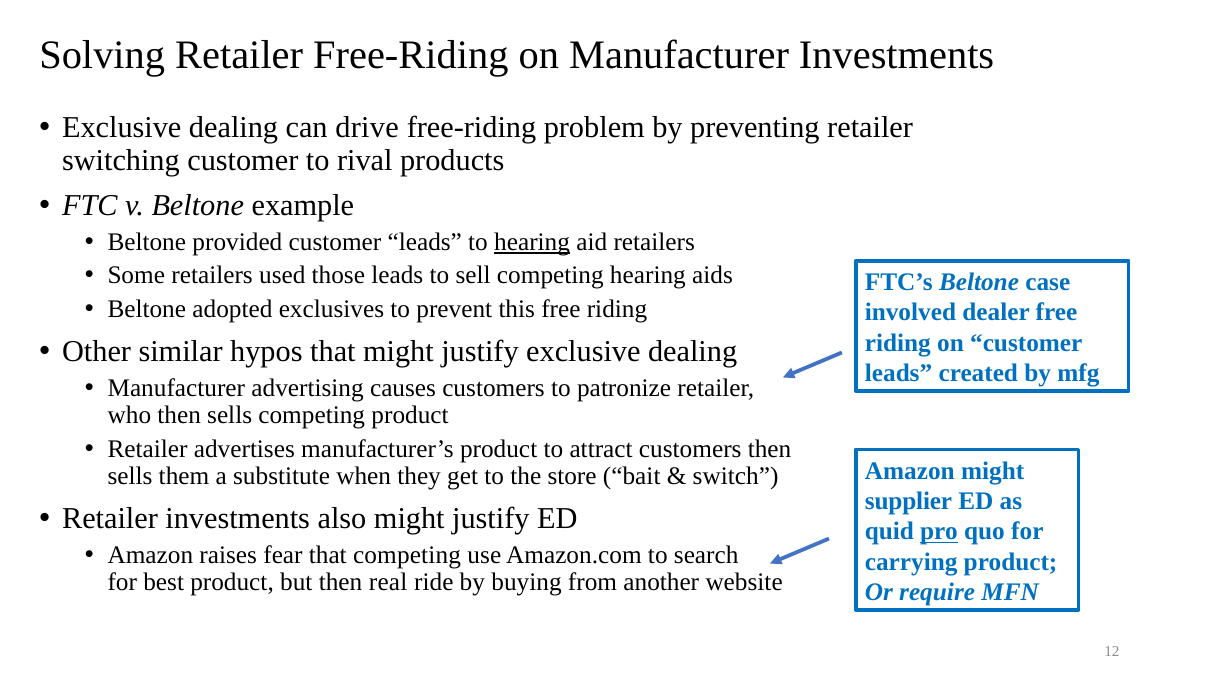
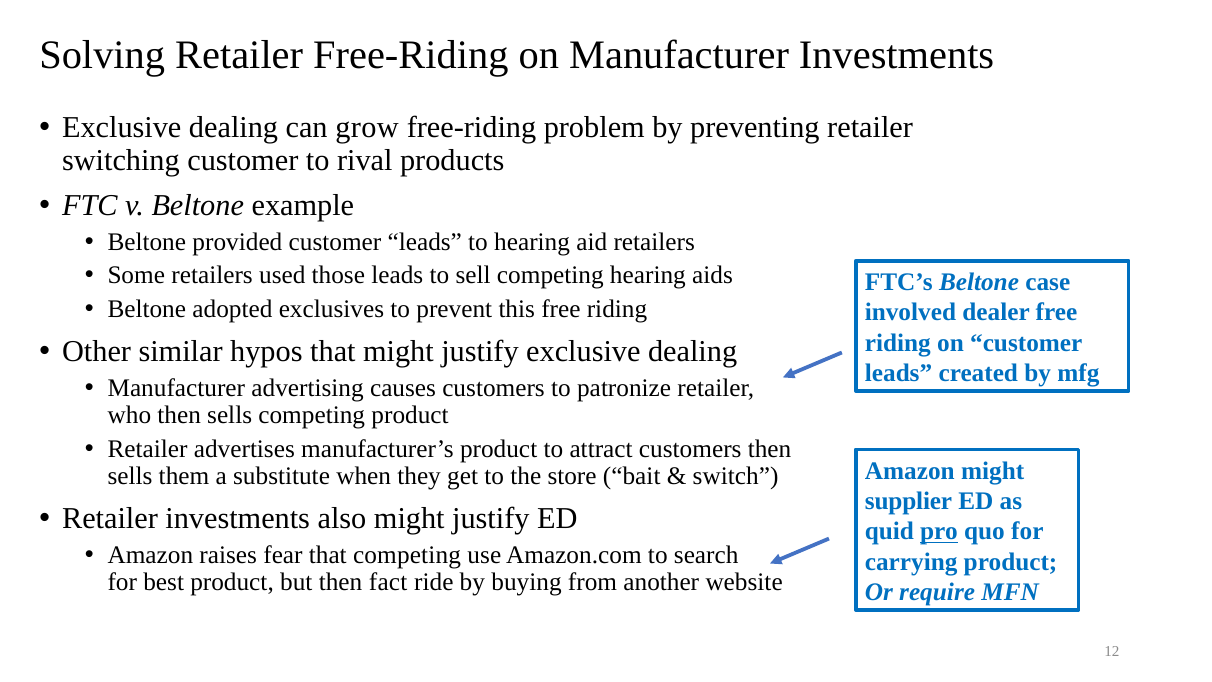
drive: drive -> grow (367, 128)
hearing underline: present -> none (532, 242)
real: real -> fact (388, 582)
